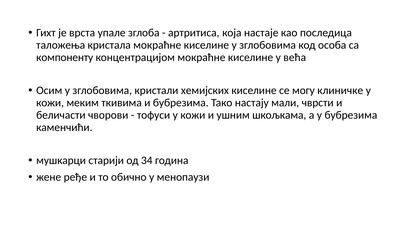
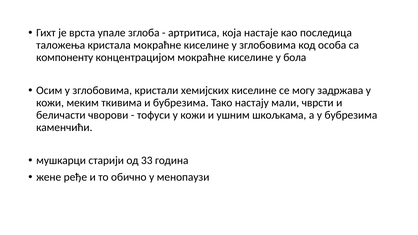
већа: већа -> бола (295, 57)
клиничке: клиничке -> задржава (340, 91)
34: 34 -> 33 (147, 161)
